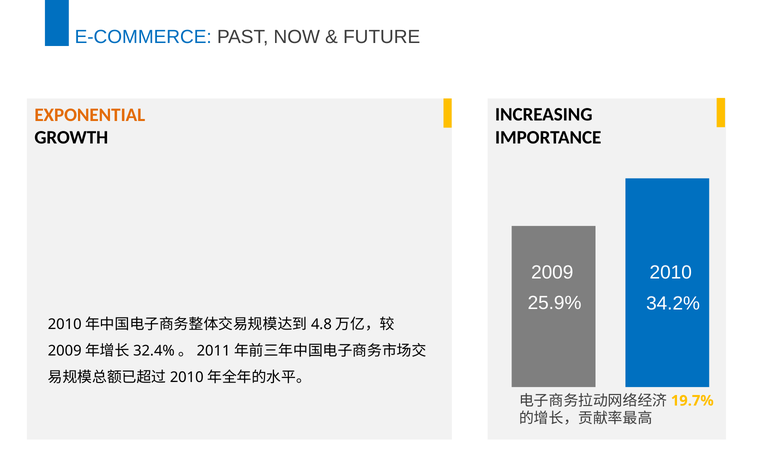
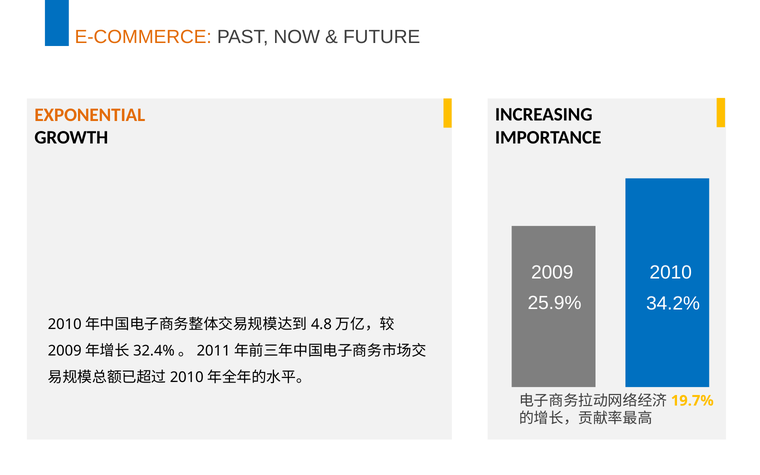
E-COMMERCE colour: blue -> orange (143, 37)
